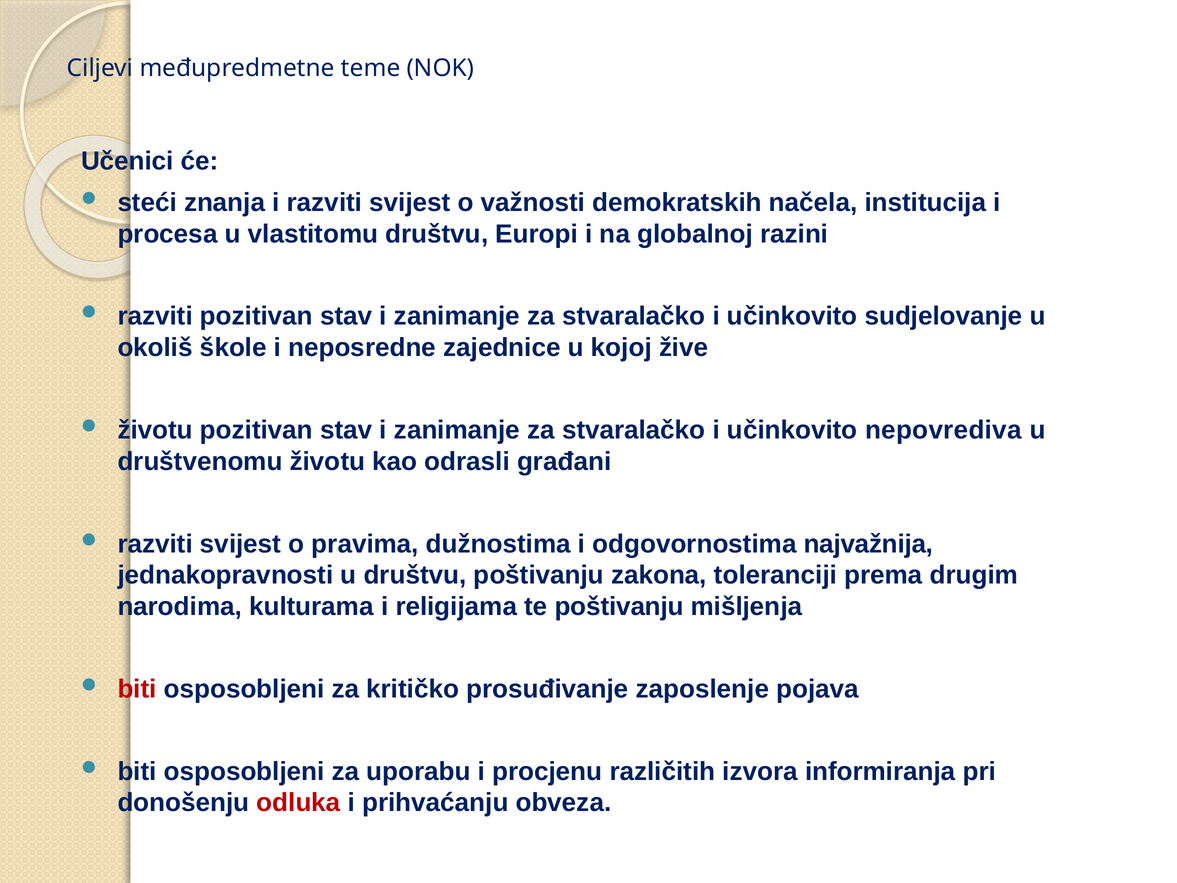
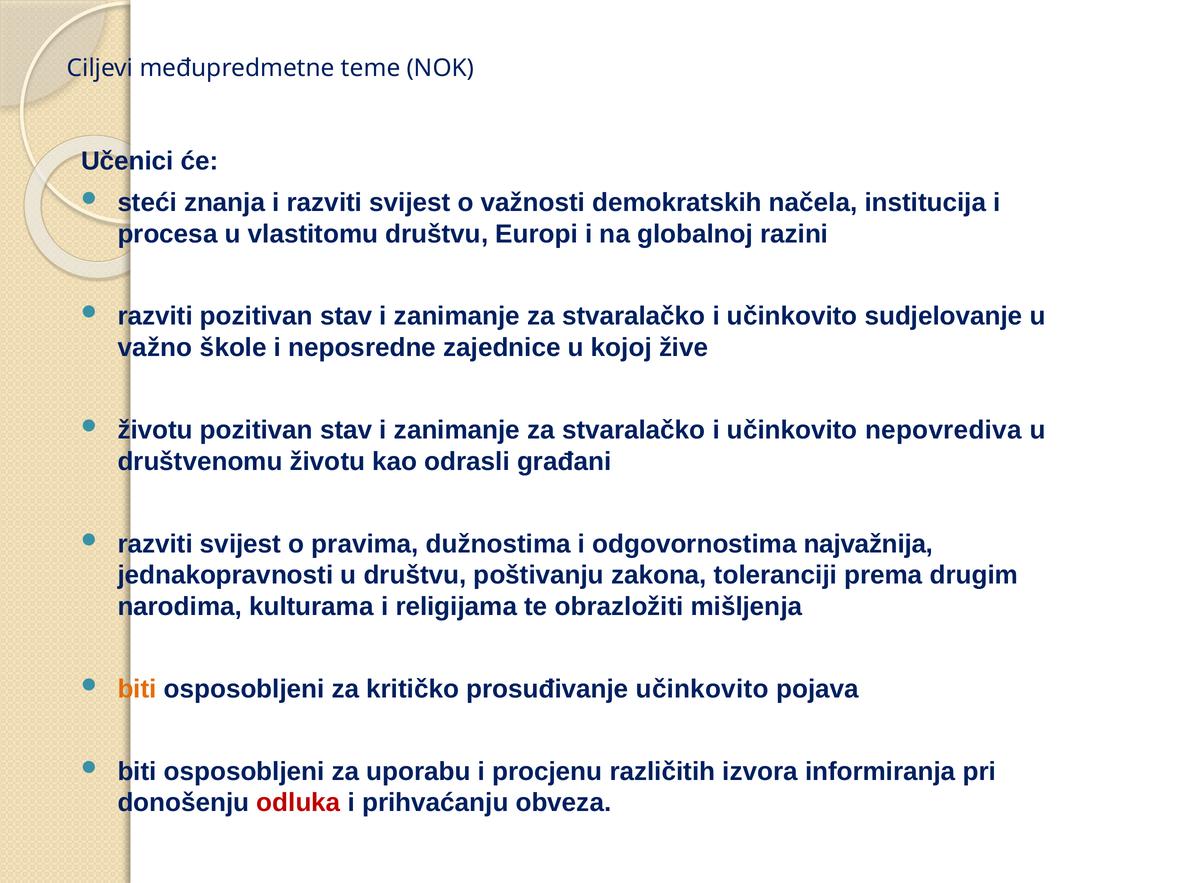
okoliš: okoliš -> važno (155, 348)
te poštivanju: poštivanju -> obrazložiti (619, 606)
biti colour: red -> orange (137, 689)
prosuđivanje zaposlenje: zaposlenje -> učinkovito (702, 689)
